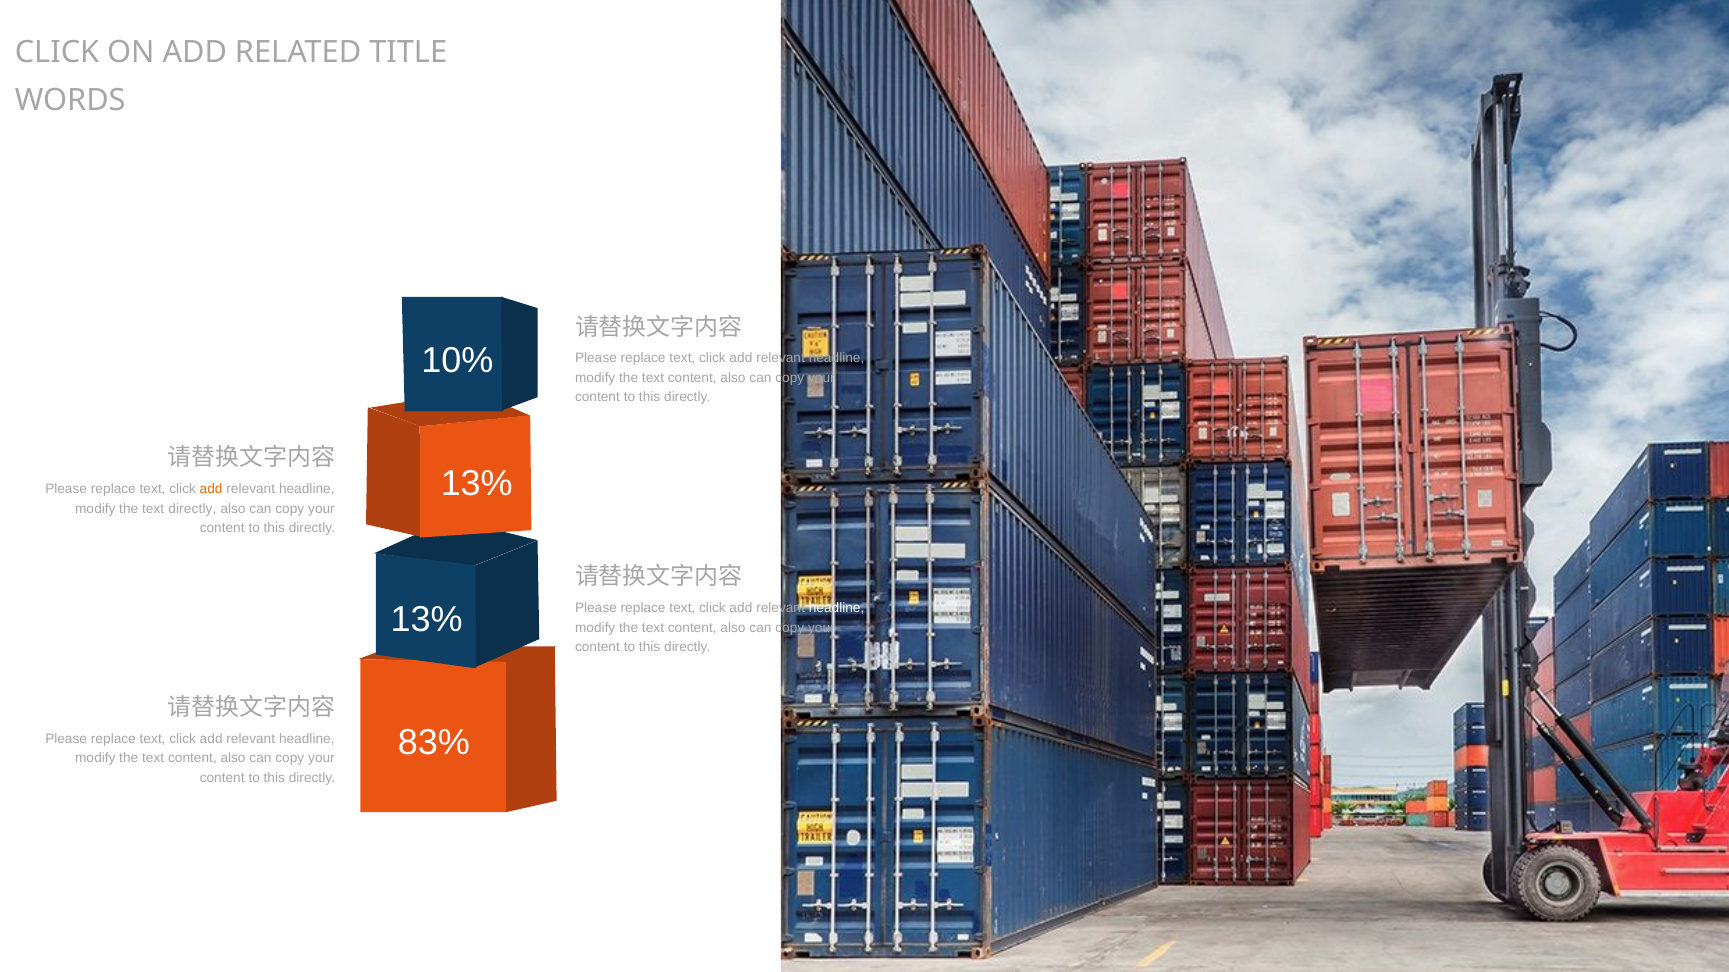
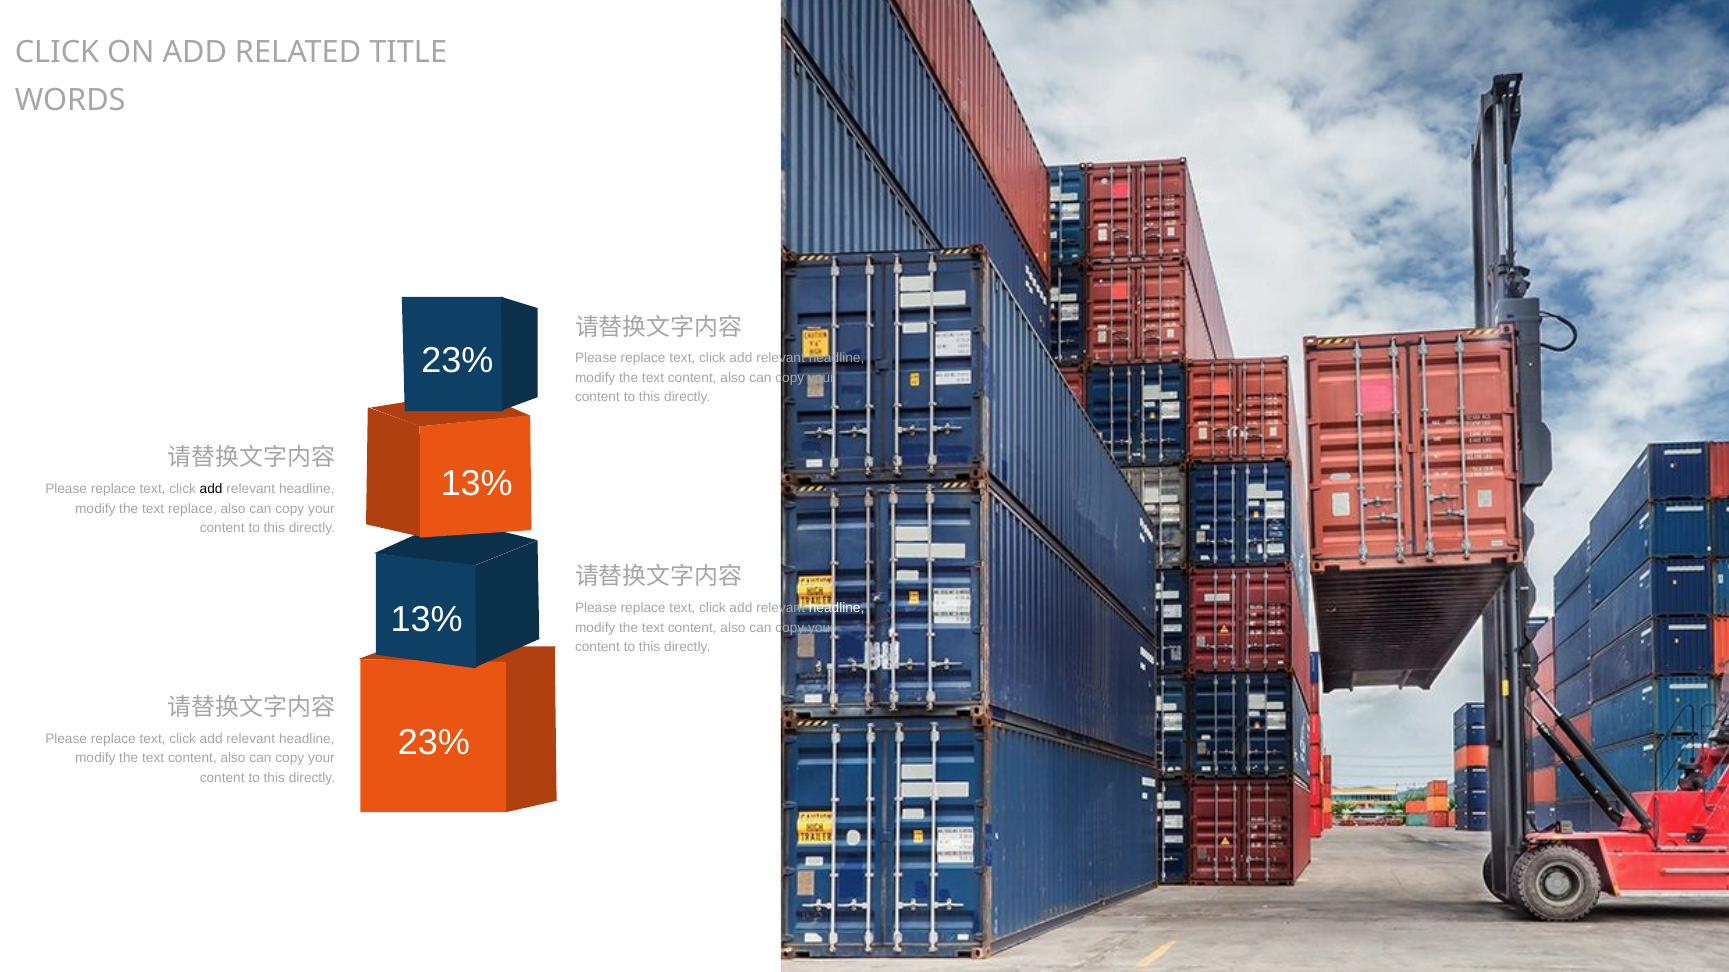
10%: 10% -> 23% (457, 361)
add colour: orange -> black (211, 489)
text directly: directly -> replace (192, 509)
83%: 83% -> 23% (434, 743)
